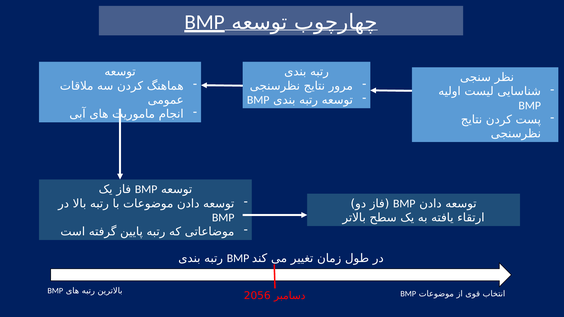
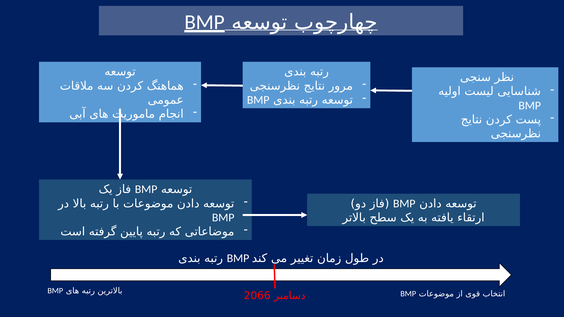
2056: 2056 -> 2066 (257, 296)
